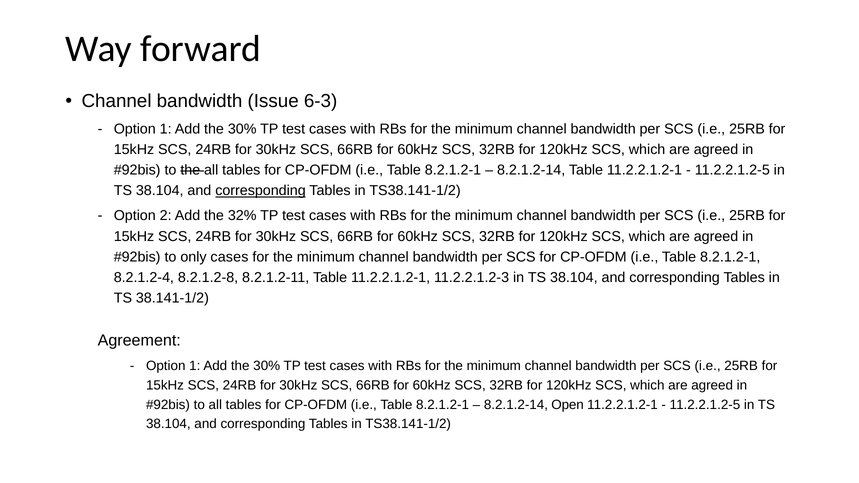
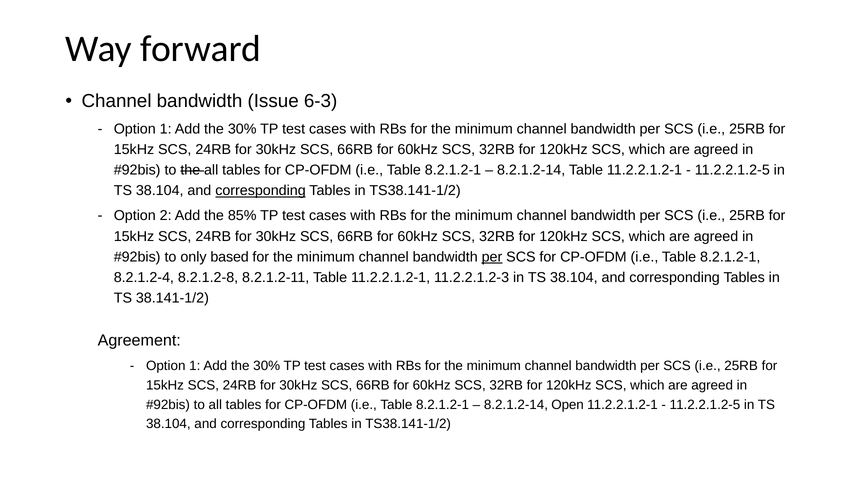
32%: 32% -> 85% (242, 216)
only cases: cases -> based (230, 257)
per underline: none -> present (492, 257)
